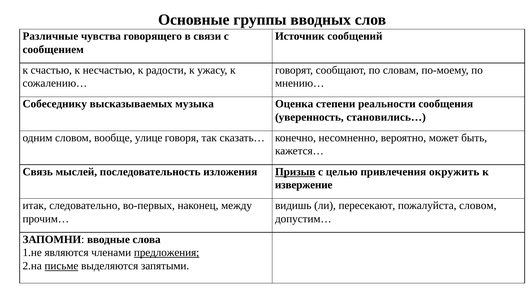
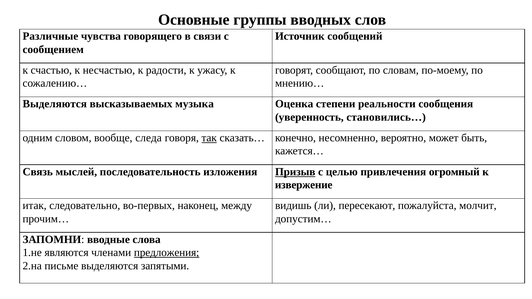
Собеседнику: Собеседнику -> Выделяются (55, 104)
улице: улице -> следа (149, 138)
так underline: none -> present (209, 138)
окружить: окружить -> огромный (454, 172)
пожалуйста словом: словом -> молчит (478, 206)
письме underline: present -> none (61, 266)
